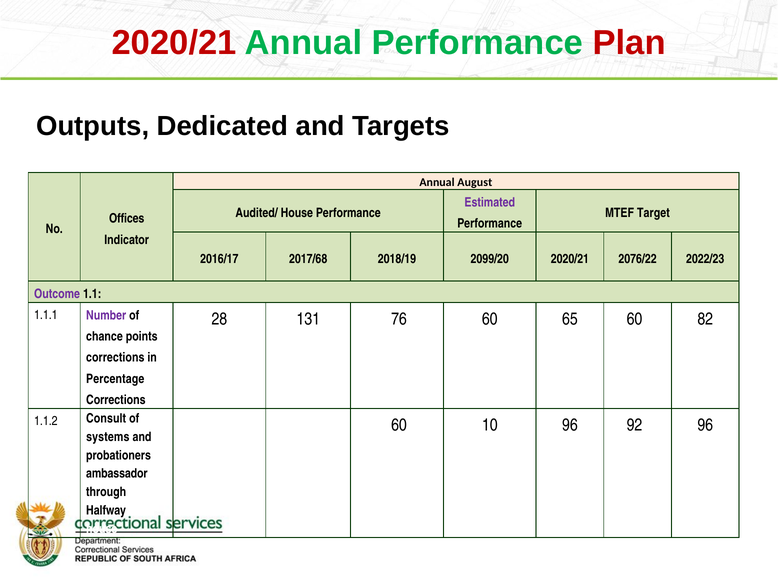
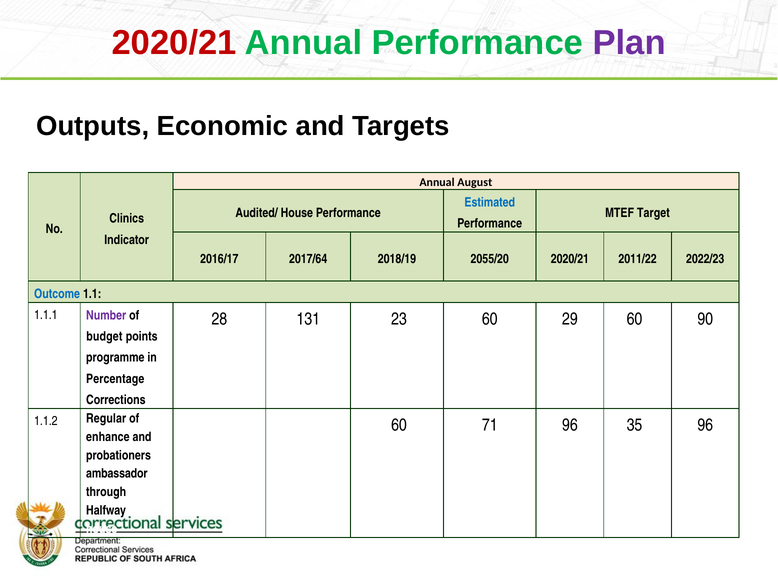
Plan colour: red -> purple (629, 43)
Dedicated: Dedicated -> Economic (223, 126)
Estimated colour: purple -> blue (490, 202)
Offices: Offices -> Clinics (127, 218)
2017/68: 2017/68 -> 2017/64 (308, 259)
2099/20: 2099/20 -> 2055/20 (490, 259)
2076/22: 2076/22 -> 2011/22 (638, 259)
Outcome colour: purple -> blue (57, 294)
76: 76 -> 23 (399, 319)
65: 65 -> 29 (570, 319)
82: 82 -> 90 (705, 319)
chance: chance -> budget (104, 336)
corrections: corrections -> programme (115, 357)
Consult: Consult -> Regular (106, 418)
10: 10 -> 71 (490, 425)
92: 92 -> 35 (635, 425)
systems: systems -> enhance (108, 436)
